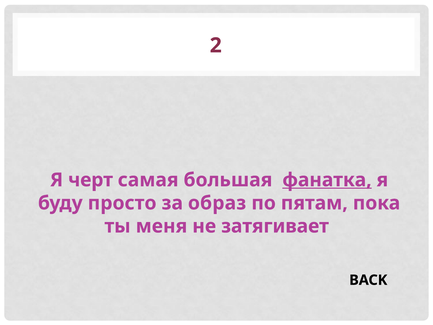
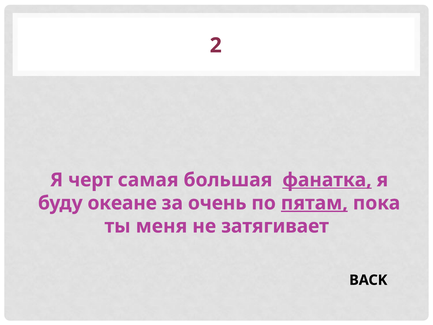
просто: просто -> океане (122, 203)
образ: образ -> очень (217, 203)
пятам underline: none -> present (314, 203)
